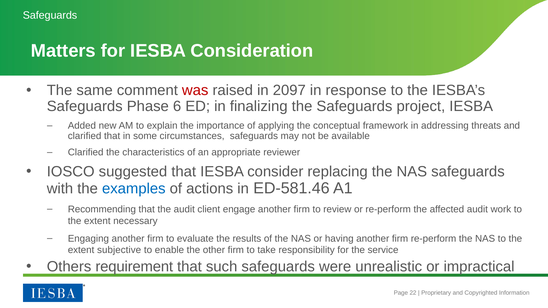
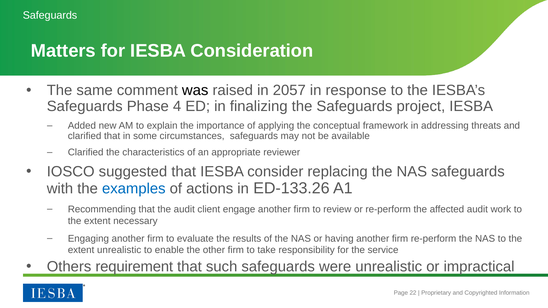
was colour: red -> black (195, 90)
2097: 2097 -> 2057 (289, 90)
6: 6 -> 4 (177, 106)
ED-581.46: ED-581.46 -> ED-133.26 (291, 188)
extent subjective: subjective -> unrealistic (119, 250)
